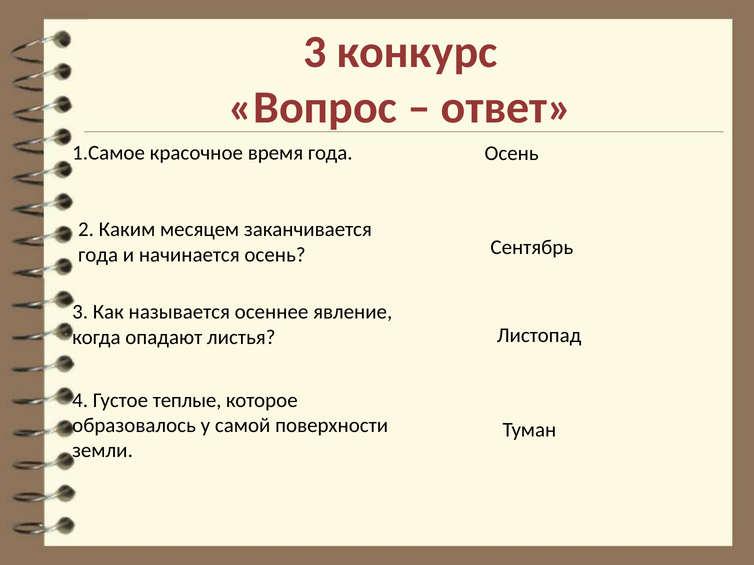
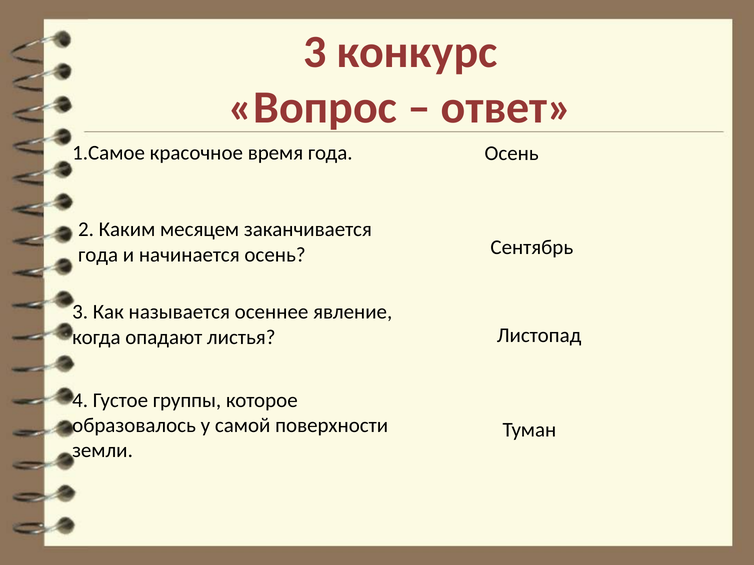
теплые: теплые -> группы (187, 401)
